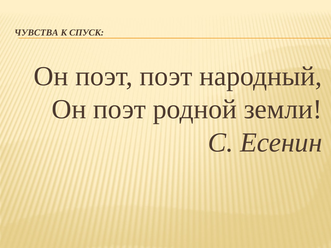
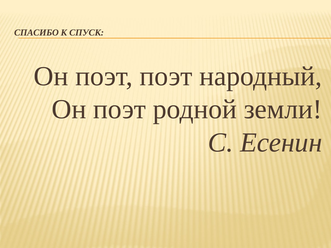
ЧУВСТВА: ЧУВСТВА -> СПАСИБО (36, 33)
